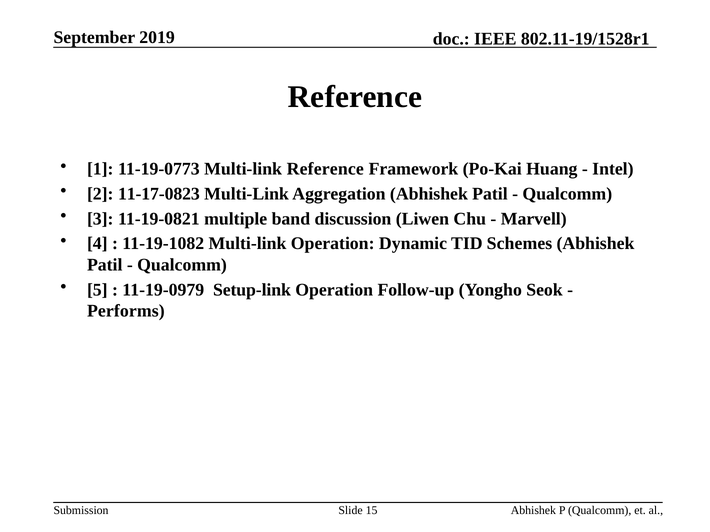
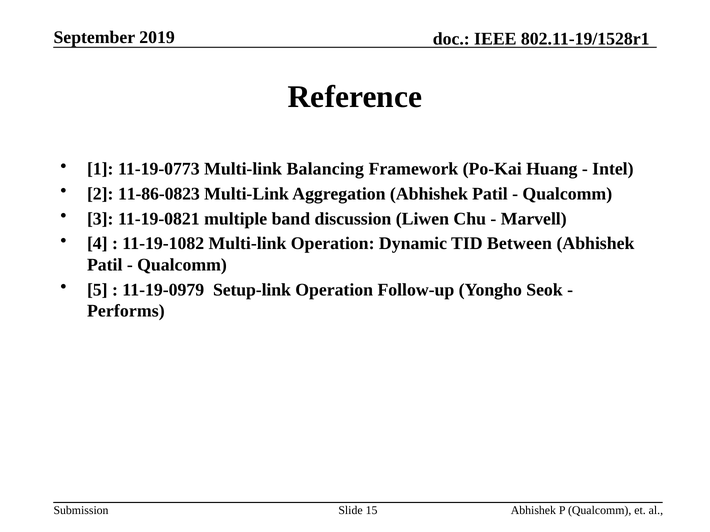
Multi-link Reference: Reference -> Balancing (325, 169)
11-17-0823: 11-17-0823 -> 11-86-0823 (159, 194)
Schemes: Schemes -> Between (519, 244)
